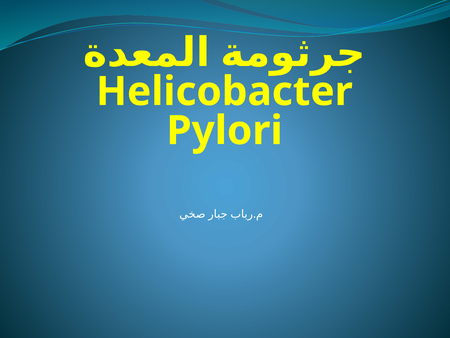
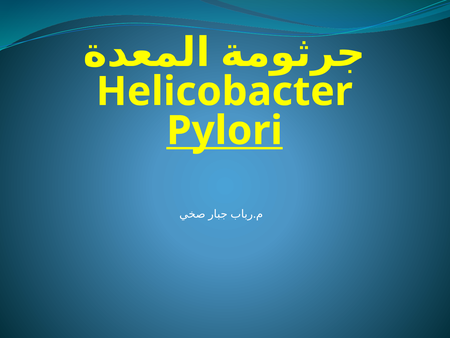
Pylori underline: none -> present (225, 131)
